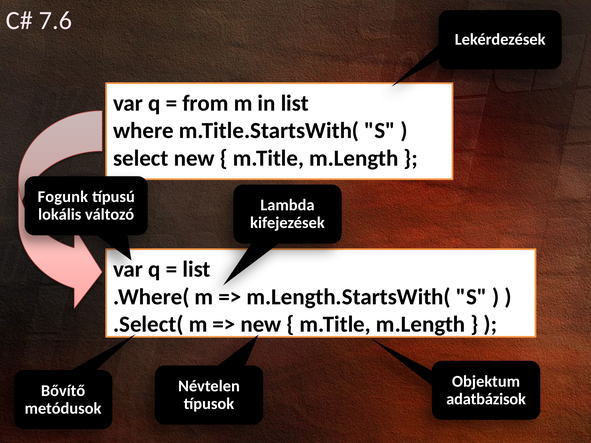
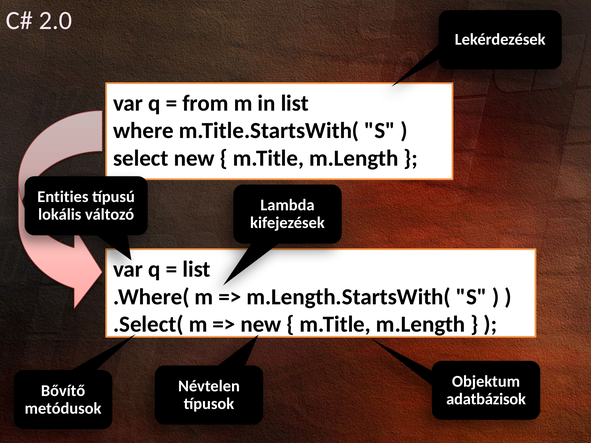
7.6: 7.6 -> 2.0 (55, 21)
Fogunk: Fogunk -> Entities (63, 197)
